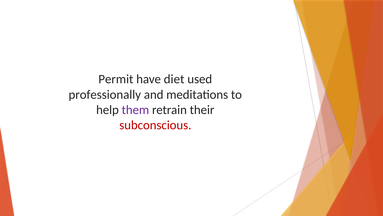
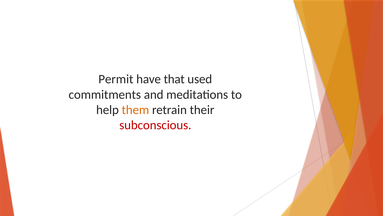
diet: diet -> that (174, 79)
professionally: professionally -> commitments (105, 94)
them colour: purple -> orange (135, 110)
